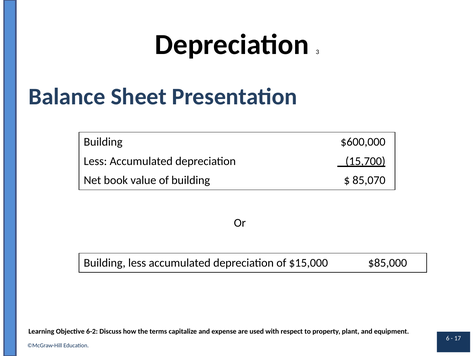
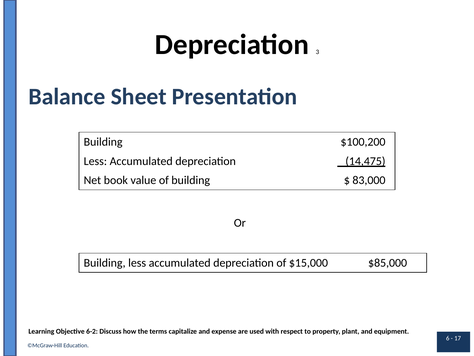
$600,000: $600,000 -> $100,200 (363, 142)
15,700: 15,700 -> 14,475 (365, 161)
85,070: 85,070 -> 83,000 (369, 180)
